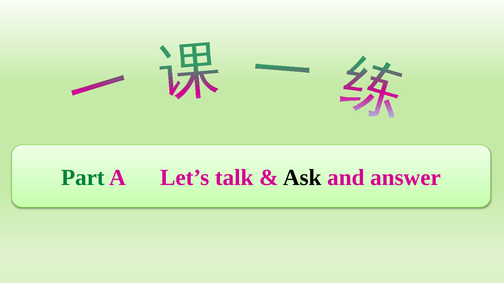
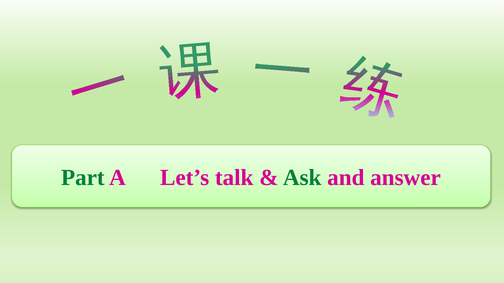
Ask colour: black -> green (302, 178)
